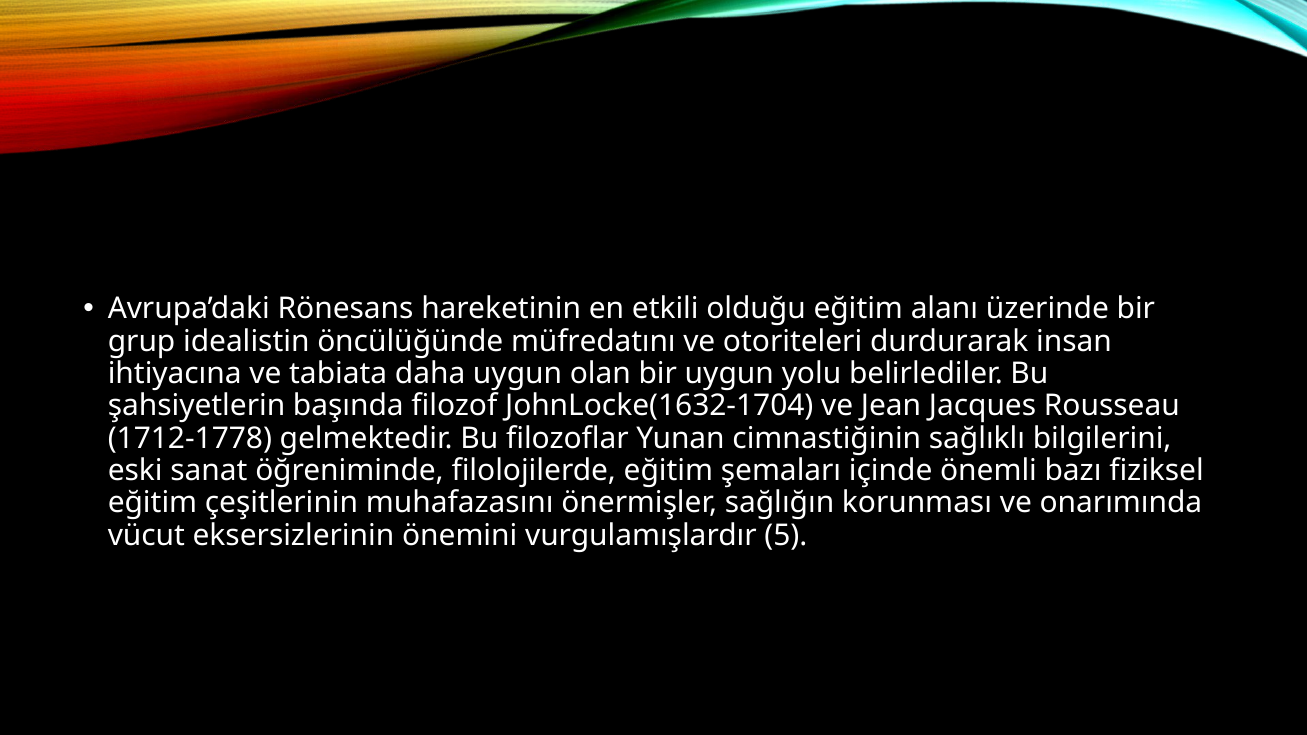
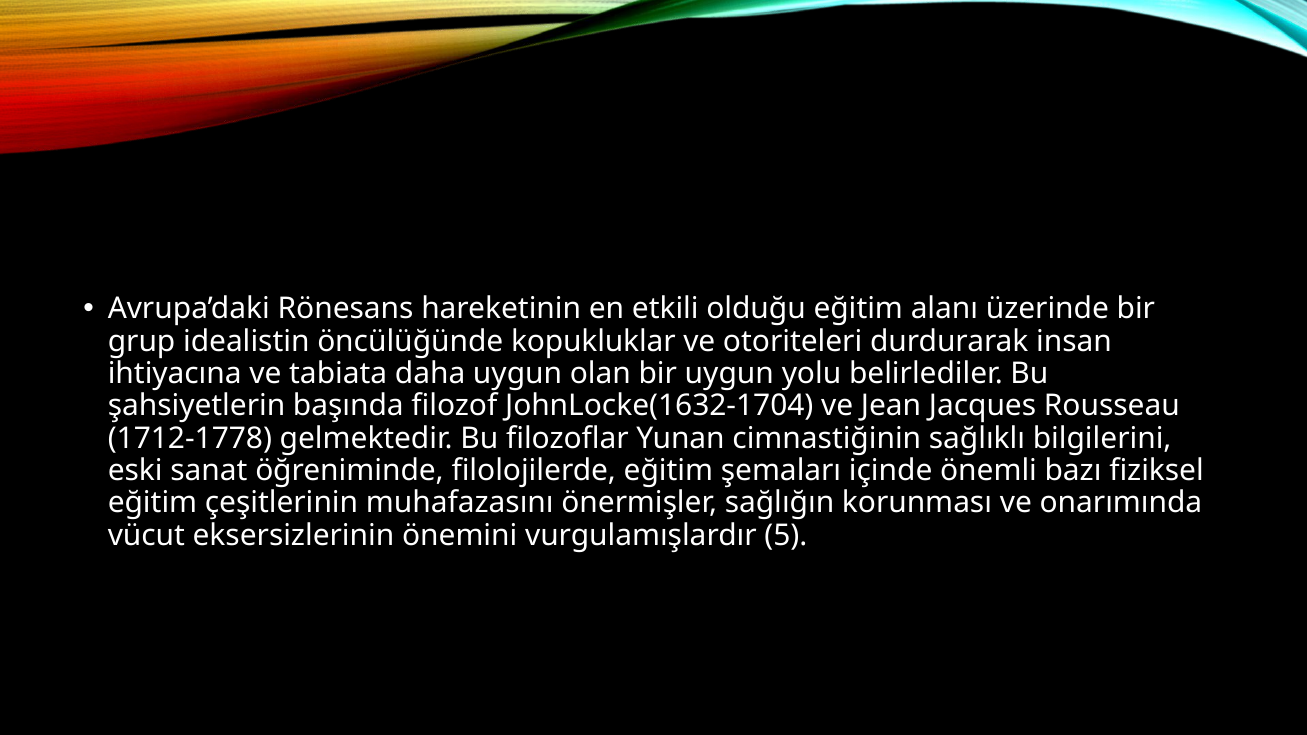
müfredatını: müfredatını -> kopukluklar (593, 341)
